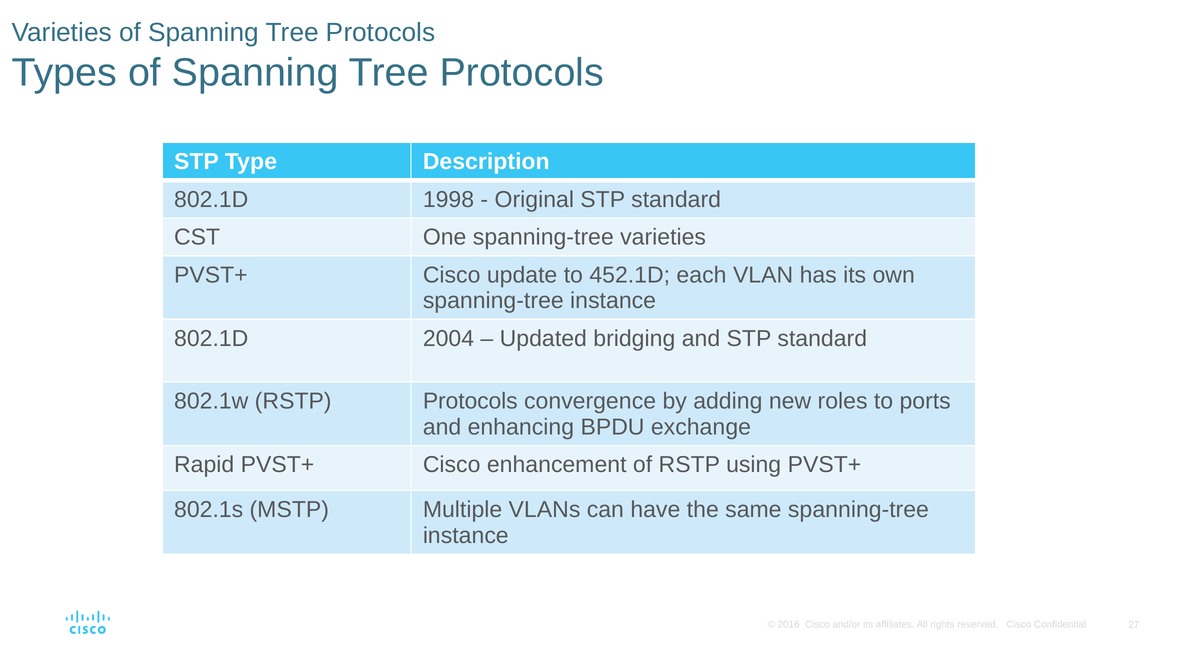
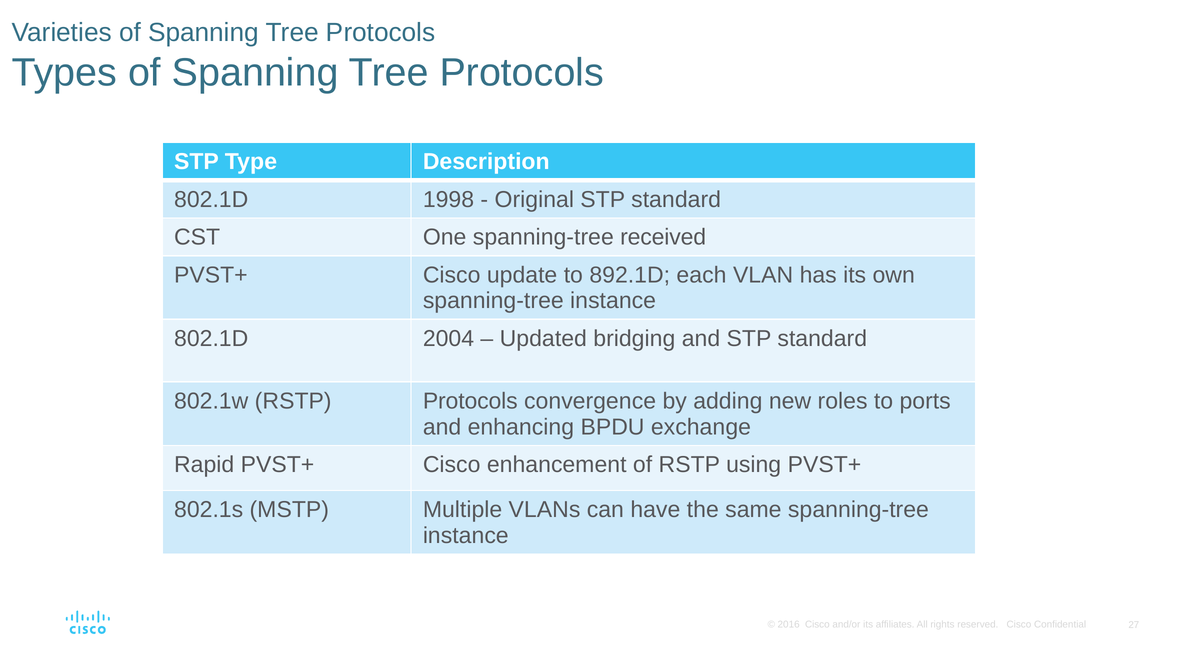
spanning-tree varieties: varieties -> received (663, 237)
452.1D: 452.1D -> 892.1D (630, 275)
